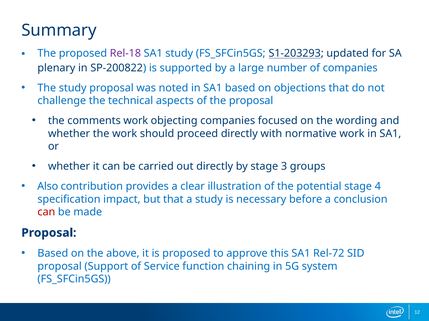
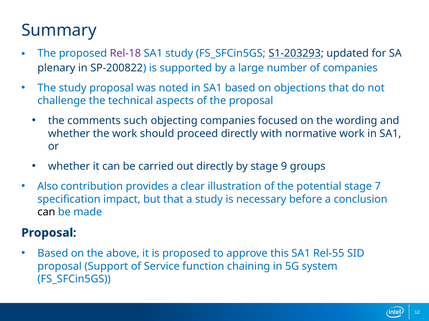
comments work: work -> such (136, 121)
3: 3 -> 9 (284, 167)
4: 4 -> 7 (378, 187)
can colour: red -> black (46, 212)
Rel-72: Rel-72 -> Rel-55 (329, 254)
